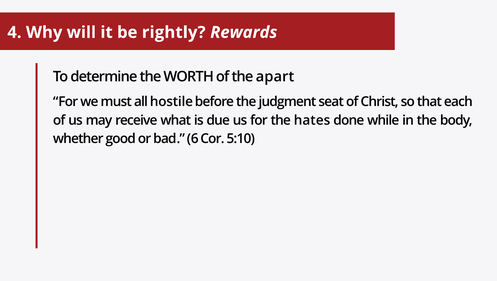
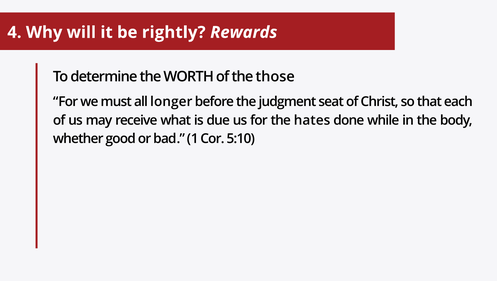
apart: apart -> those (275, 76)
hostile: hostile -> longer (171, 102)
6: 6 -> 1 (193, 138)
